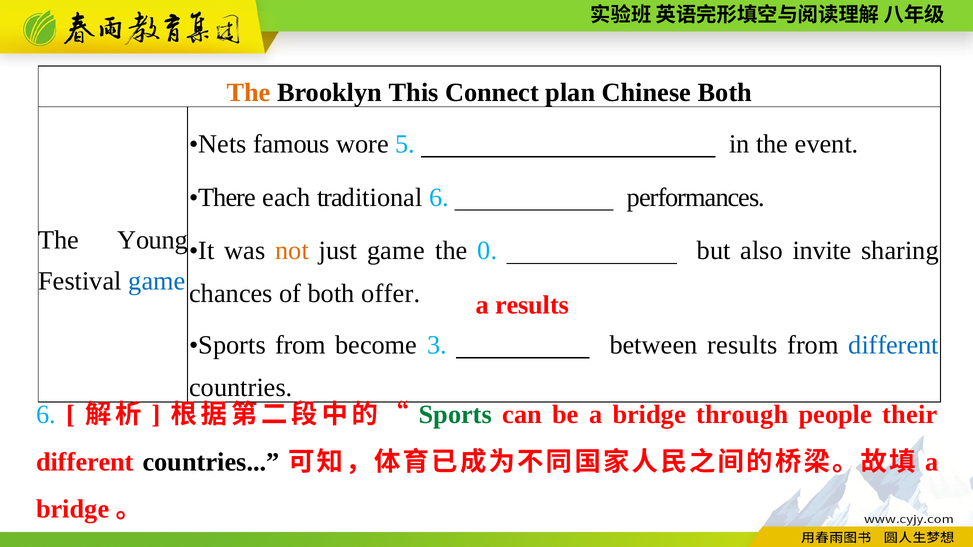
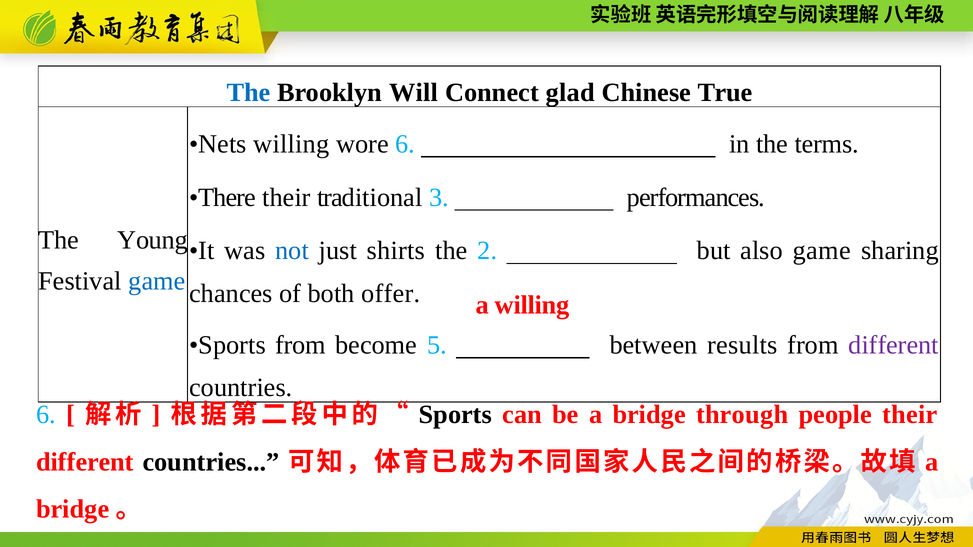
The colour: orange -> blue (249, 92)
This: This -> Will (414, 92)
plan: plan -> glad (570, 92)
Chinese Both: Both -> True (725, 92)
Nets famous: famous -> willing (291, 144)
wore 5: 5 -> 6 (405, 144)
event: event -> terms (827, 144)
There each: each -> their (287, 198)
traditional 6: 6 -> 3 (439, 198)
not colour: orange -> blue (292, 251)
just game: game -> shirts (396, 251)
0: 0 -> 2 (487, 251)
also invite: invite -> game (822, 251)
a results: results -> willing (532, 305)
3: 3 -> 5 (437, 345)
different colour: blue -> purple (894, 345)
Sports colour: green -> black (455, 415)
